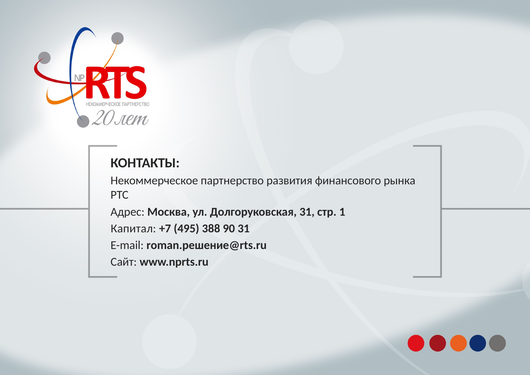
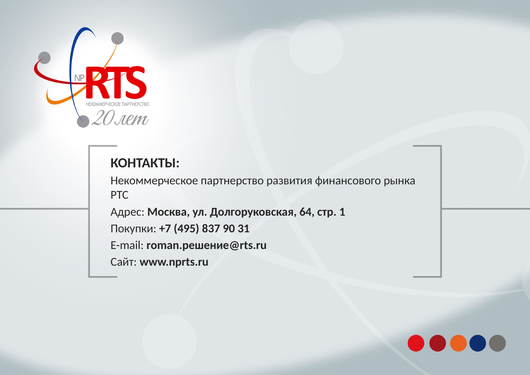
Долгоруковская 31: 31 -> 64 (307, 212)
Капитал: Капитал -> Покупки (133, 228)
388: 388 -> 837 (211, 228)
